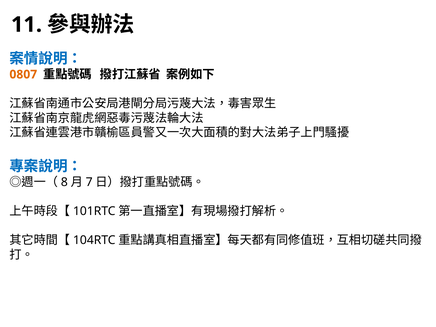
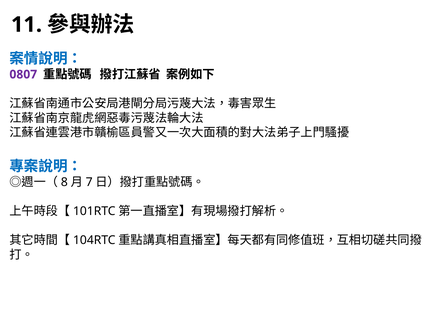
0807 colour: orange -> purple (23, 74)
